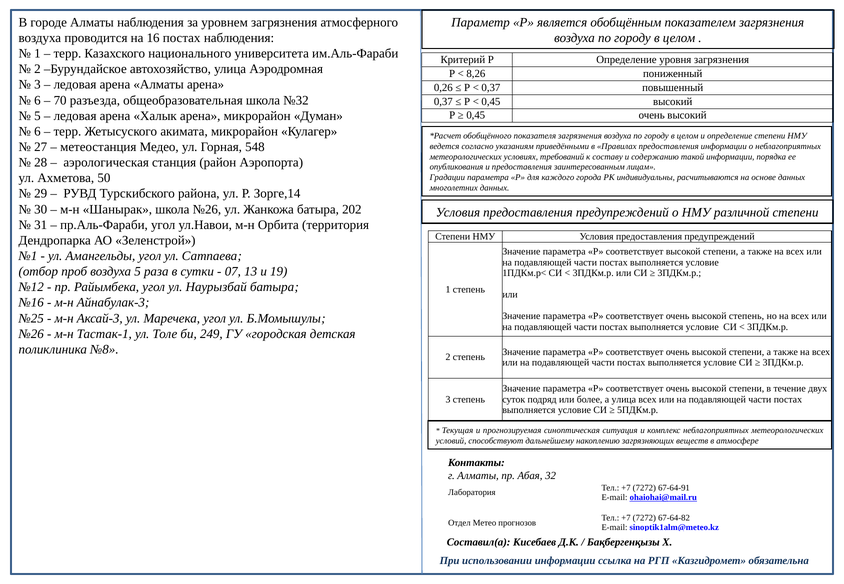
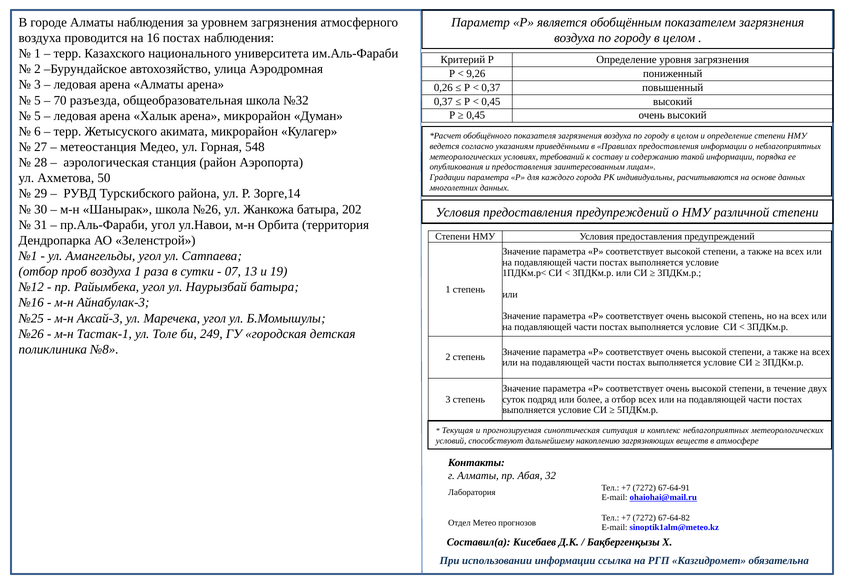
8,26: 8,26 -> 9,26 (476, 74)
6: 6 -> 5 (37, 100)
воздуха 5: 5 -> 1 (138, 272)
а улица: улица -> отбор (624, 400)
